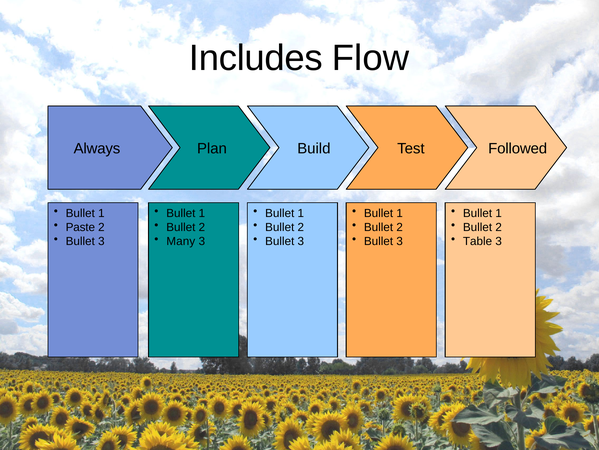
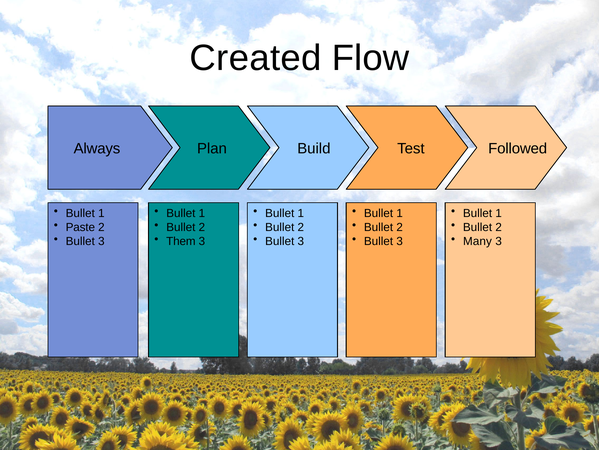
Includes: Includes -> Created (256, 58)
Many: Many -> Them (181, 241)
Table: Table -> Many (477, 241)
